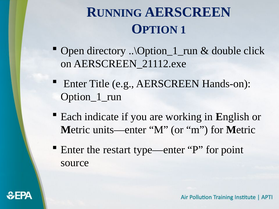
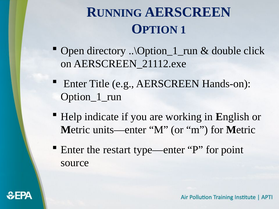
Each: Each -> Help (71, 117)
